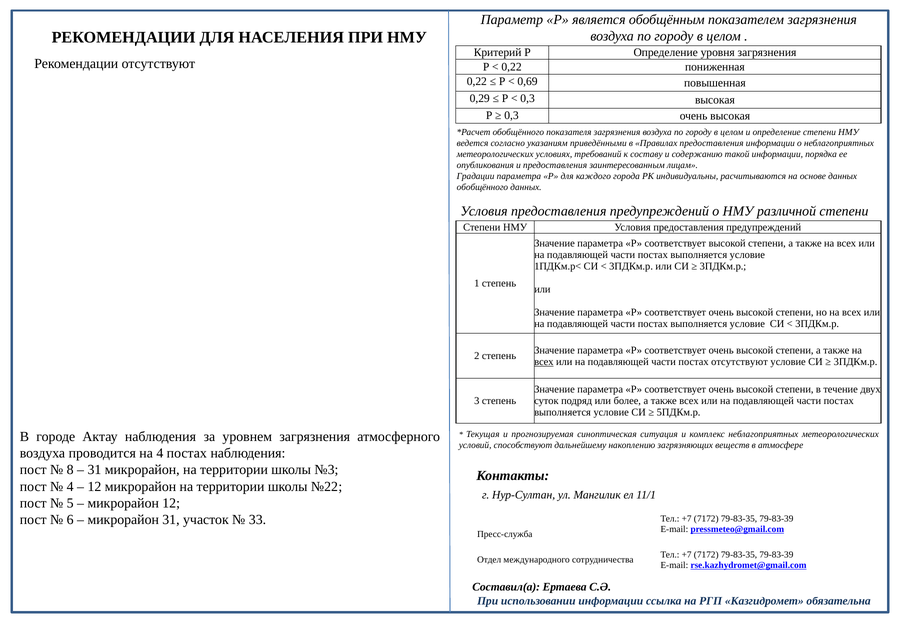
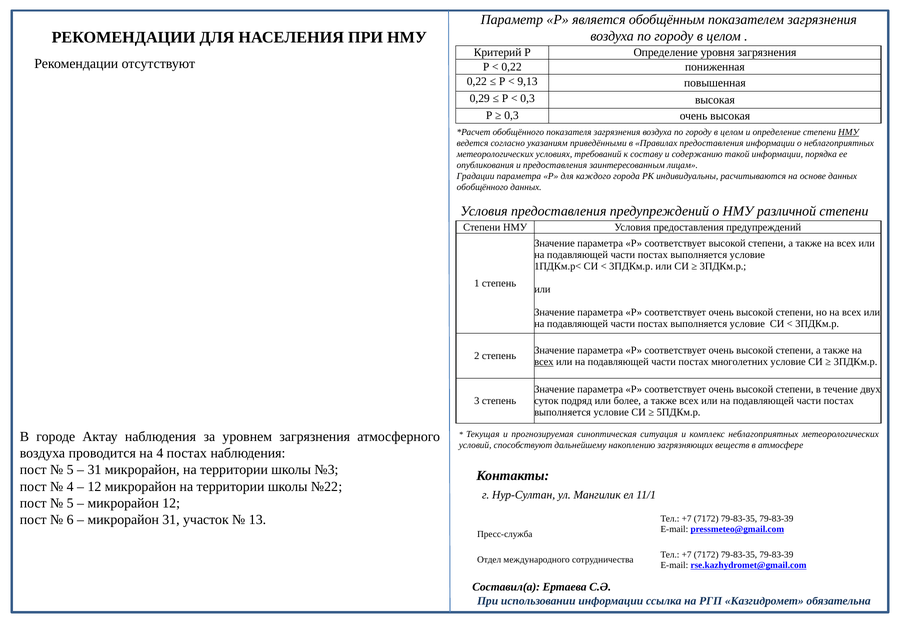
0,69: 0,69 -> 9,13 (528, 82)
НМУ underline: none -> present (849, 132)
постах отсутствуют: отсутствуют -> многолетних (740, 362)
8: 8 -> 5 (70, 470)
33: 33 -> 13 (257, 520)
